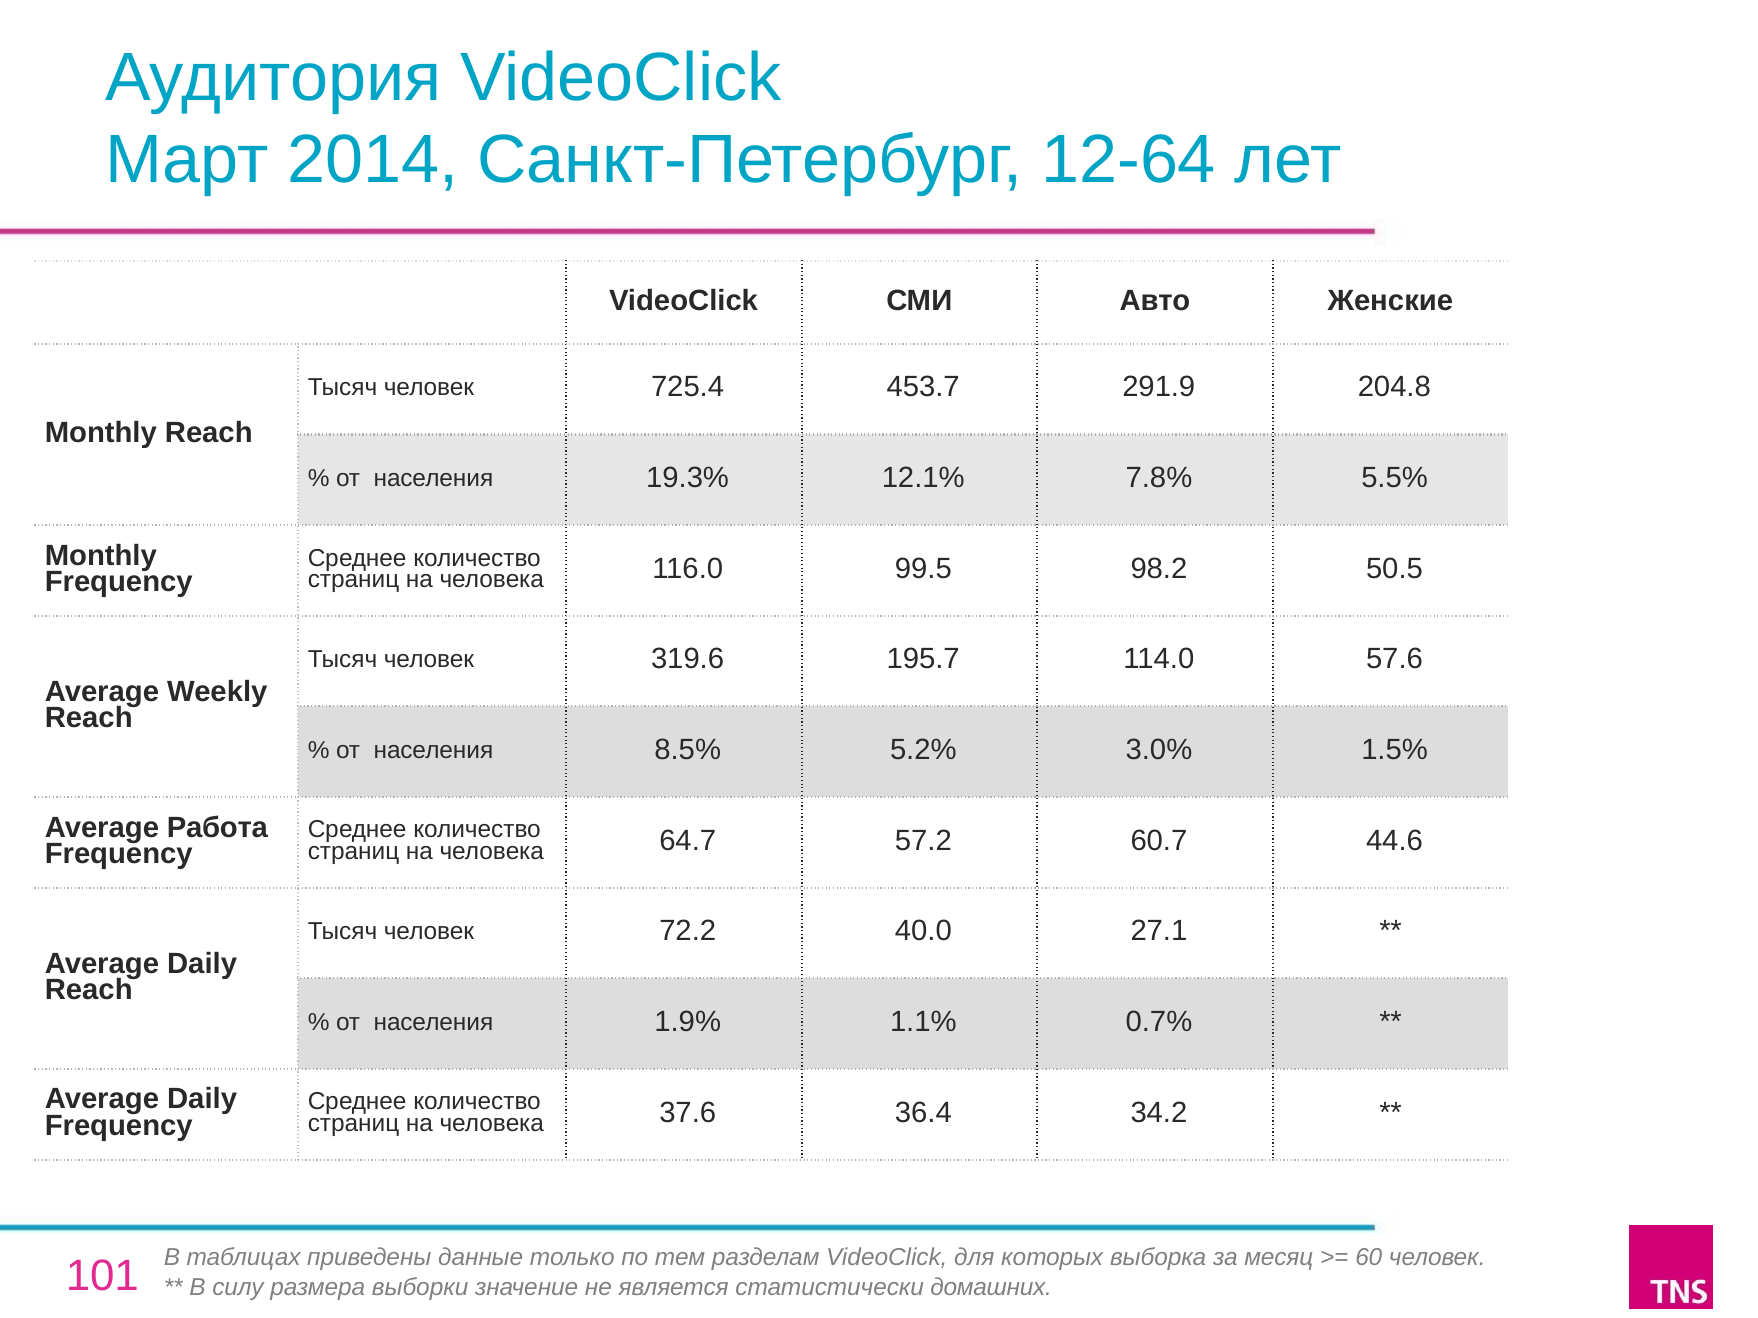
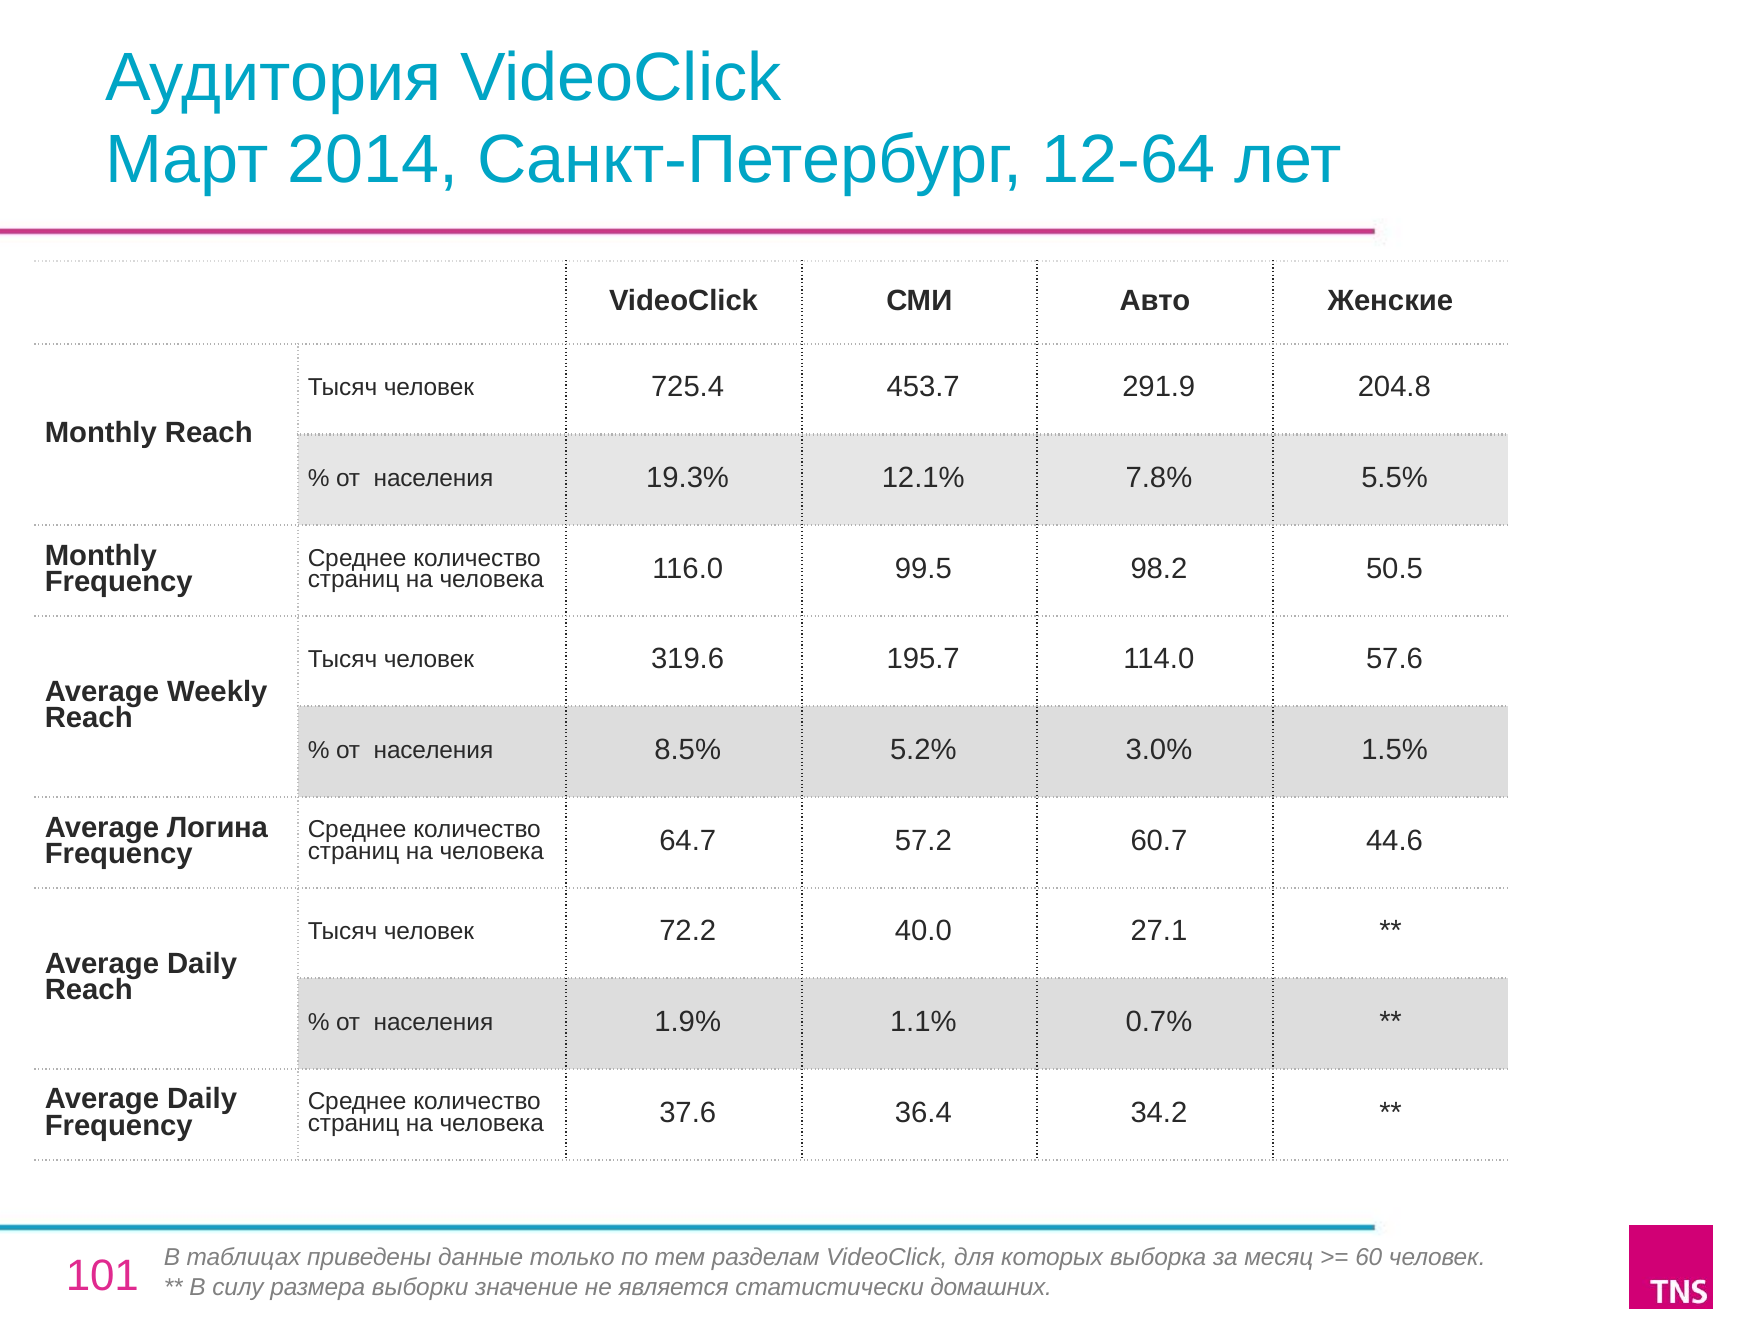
Работа: Работа -> Логина (217, 828)
